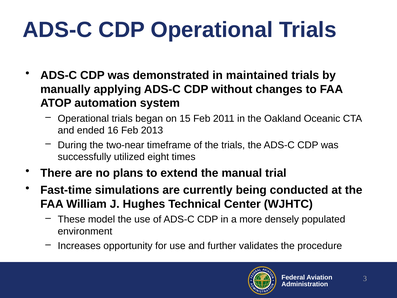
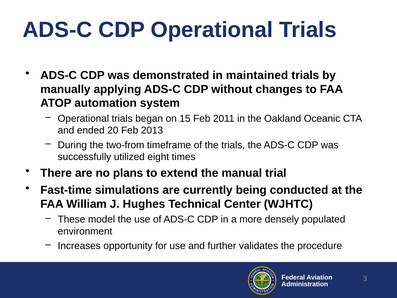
16: 16 -> 20 (113, 130)
two-near: two-near -> two-from (125, 145)
